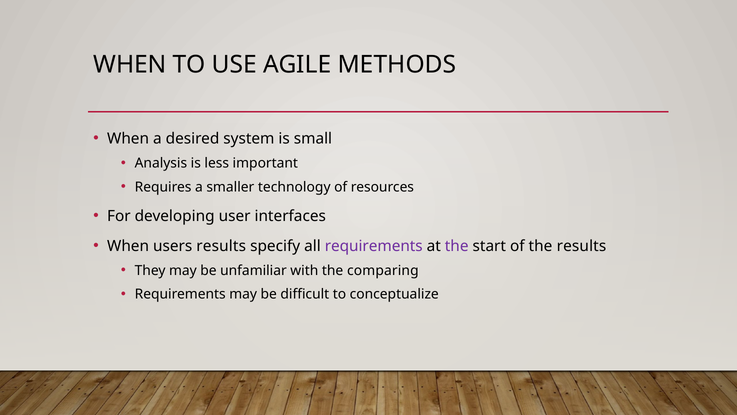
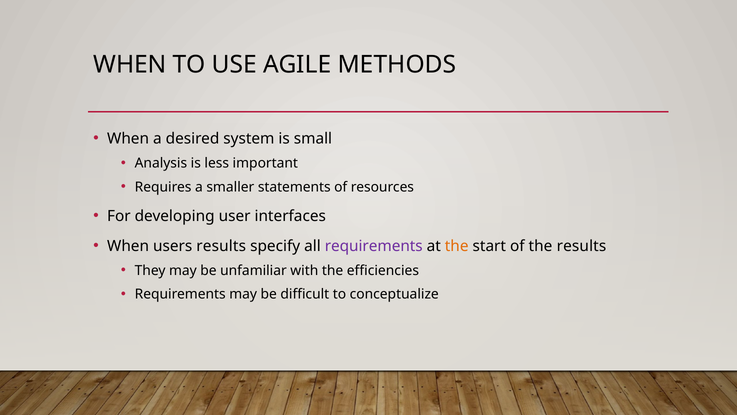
technology: technology -> statements (294, 187)
the colour: purple -> orange (457, 246)
comparing: comparing -> efficiencies (383, 270)
